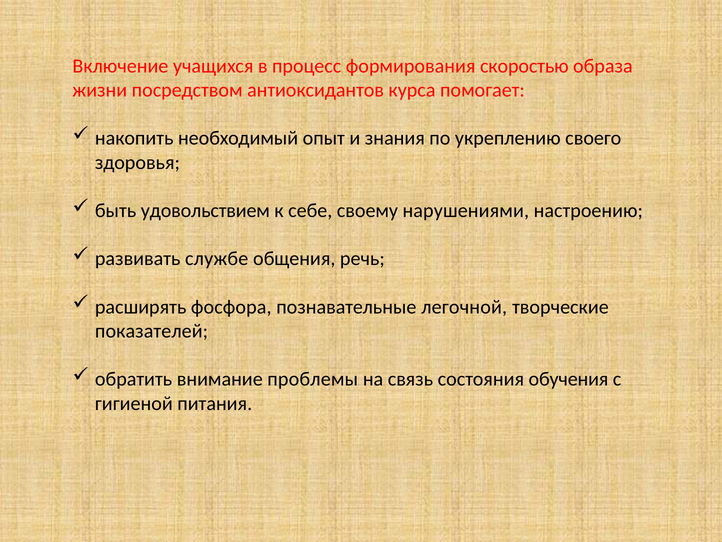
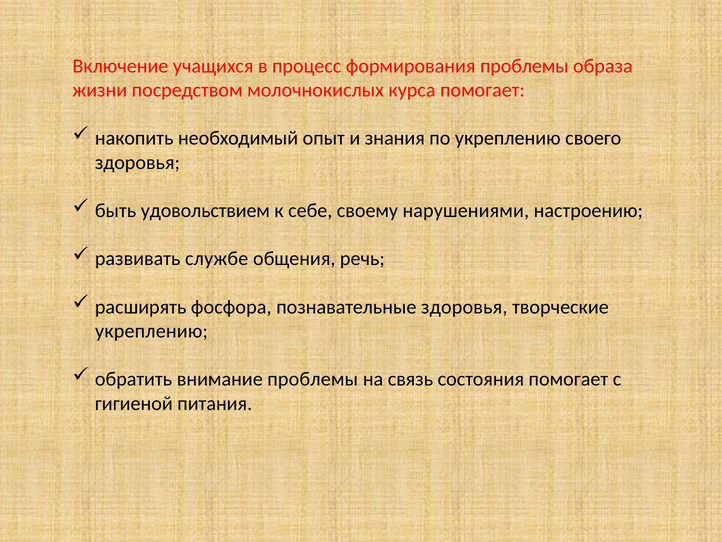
формирования скоростью: скоростью -> проблемы (524, 66)
антиоксидантов: антиоксидантов -> молочнокислых (316, 90)
познавательные легочной: легочной -> здоровья (464, 307)
показателей: показателей -> укреплению (151, 331)
состояния обучения: обучения -> помогает (568, 379)
